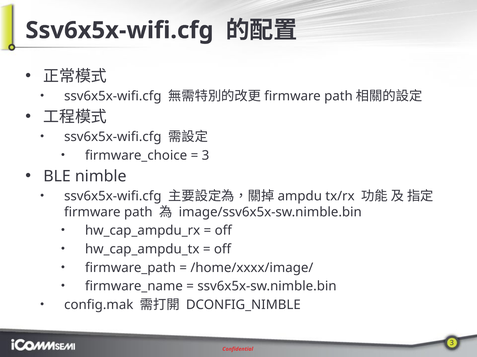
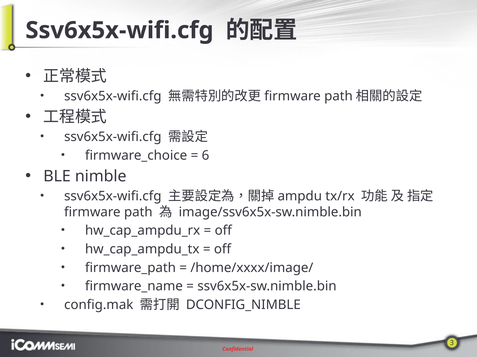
3: 3 -> 6 (206, 156)
